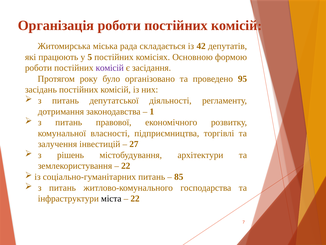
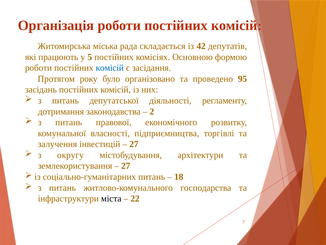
комісій colour: purple -> blue (110, 68)
1: 1 -> 2 (152, 111)
рішень: рішень -> округу (70, 155)
22: 22 -> 27 (126, 166)
85: 85 -> 18 (179, 177)
